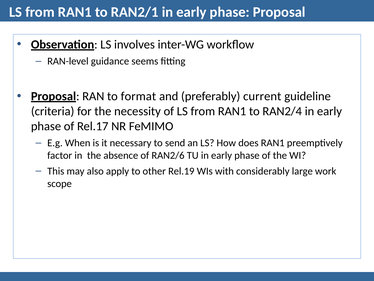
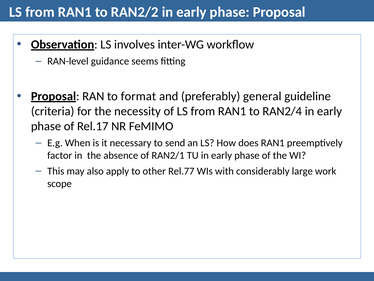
RAN2/1: RAN2/1 -> RAN2/2 (135, 12)
current: current -> general (262, 96)
RAN2/6: RAN2/6 -> RAN2/1 (168, 155)
Rel.19: Rel.19 -> Rel.77 (181, 171)
